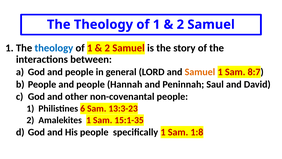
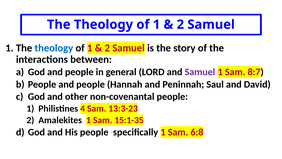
Samuel colour: orange -> purple (200, 72)
6: 6 -> 4 (83, 108)
1:8: 1:8 -> 6:8 (197, 132)
